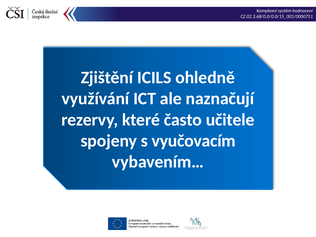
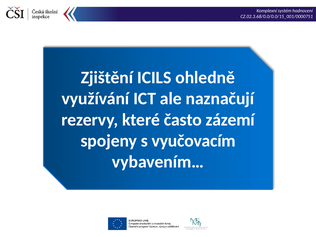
učitele: učitele -> zázemí (230, 120)
